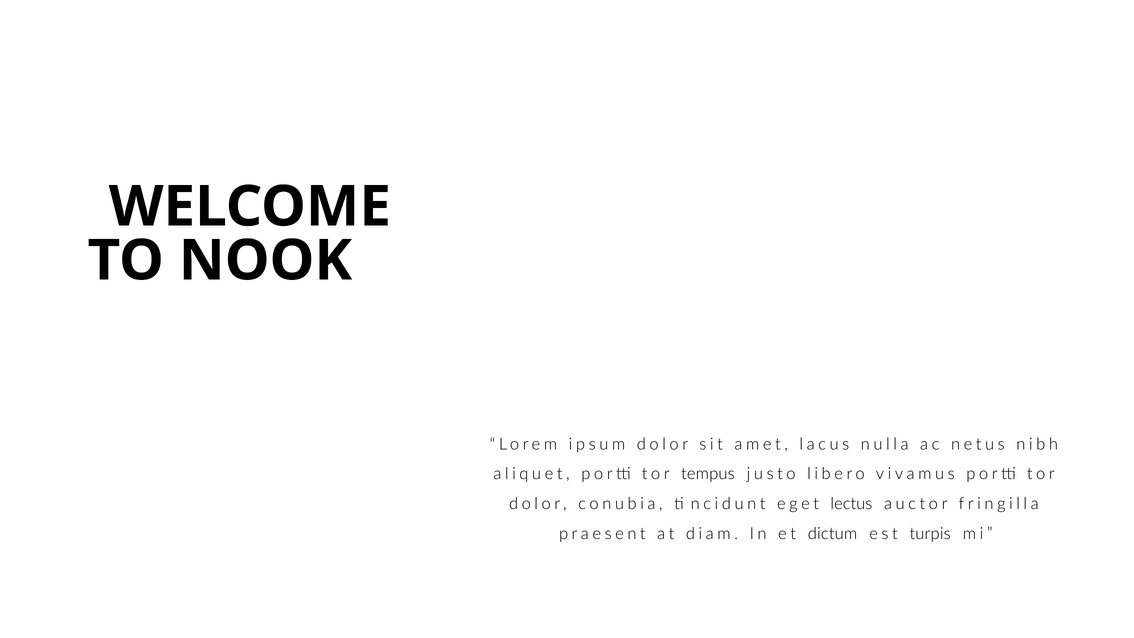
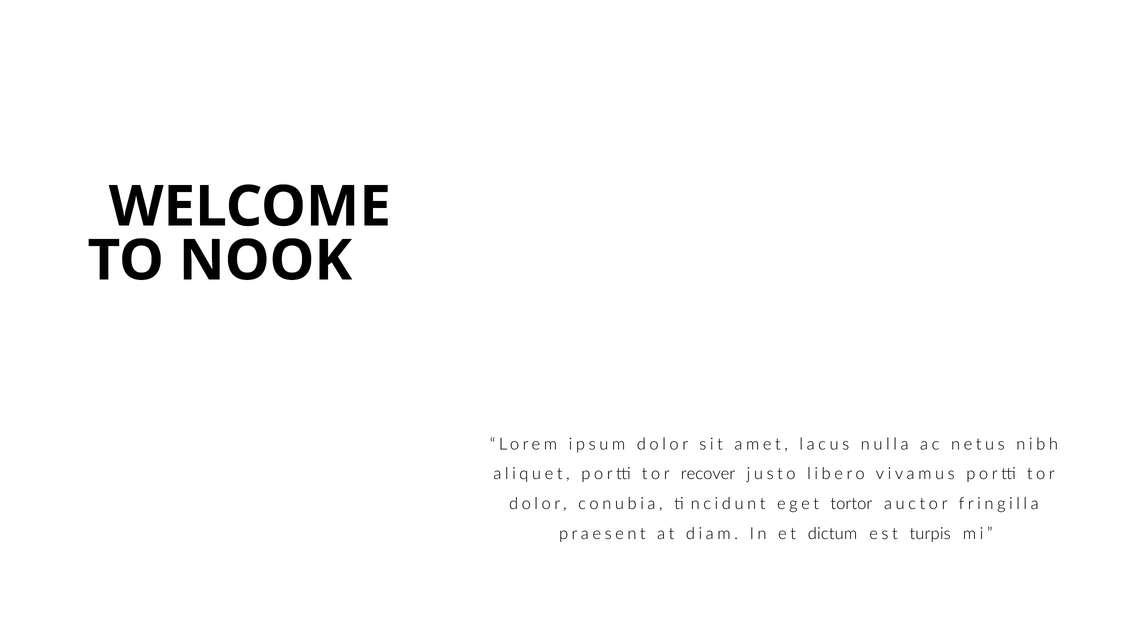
tempus: tempus -> recover (708, 474)
lectus: lectus -> tortor (851, 504)
